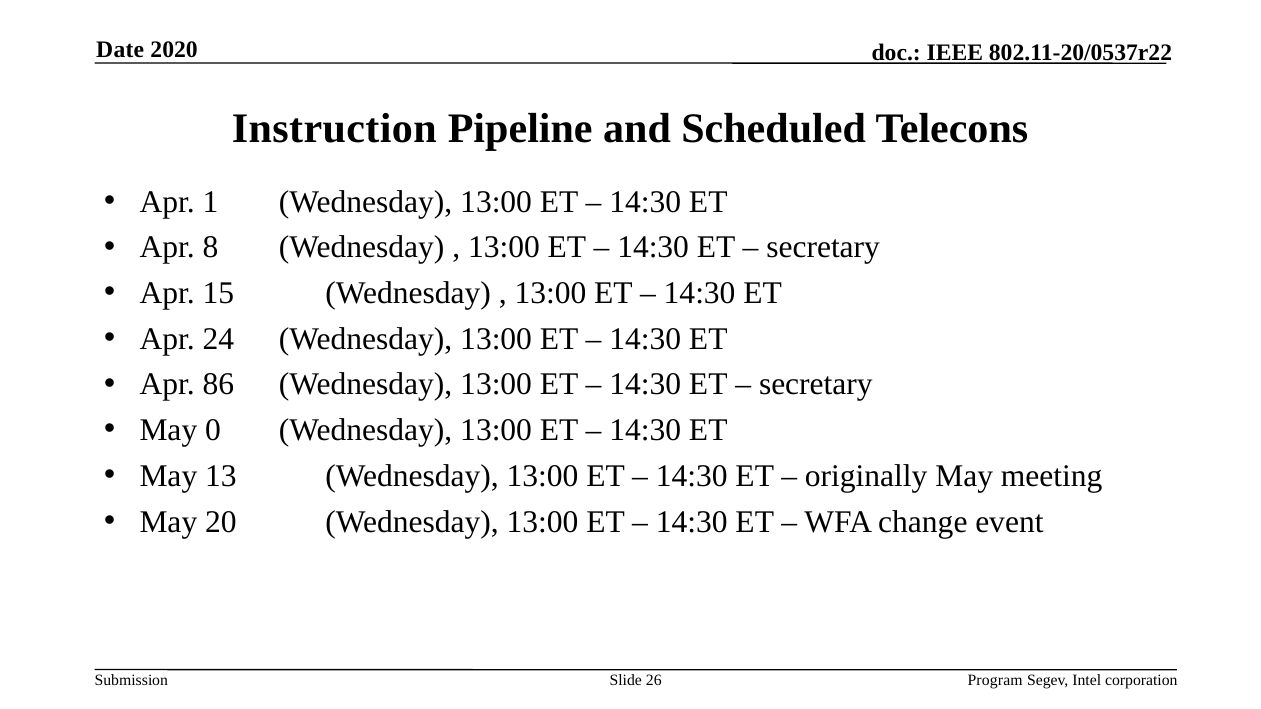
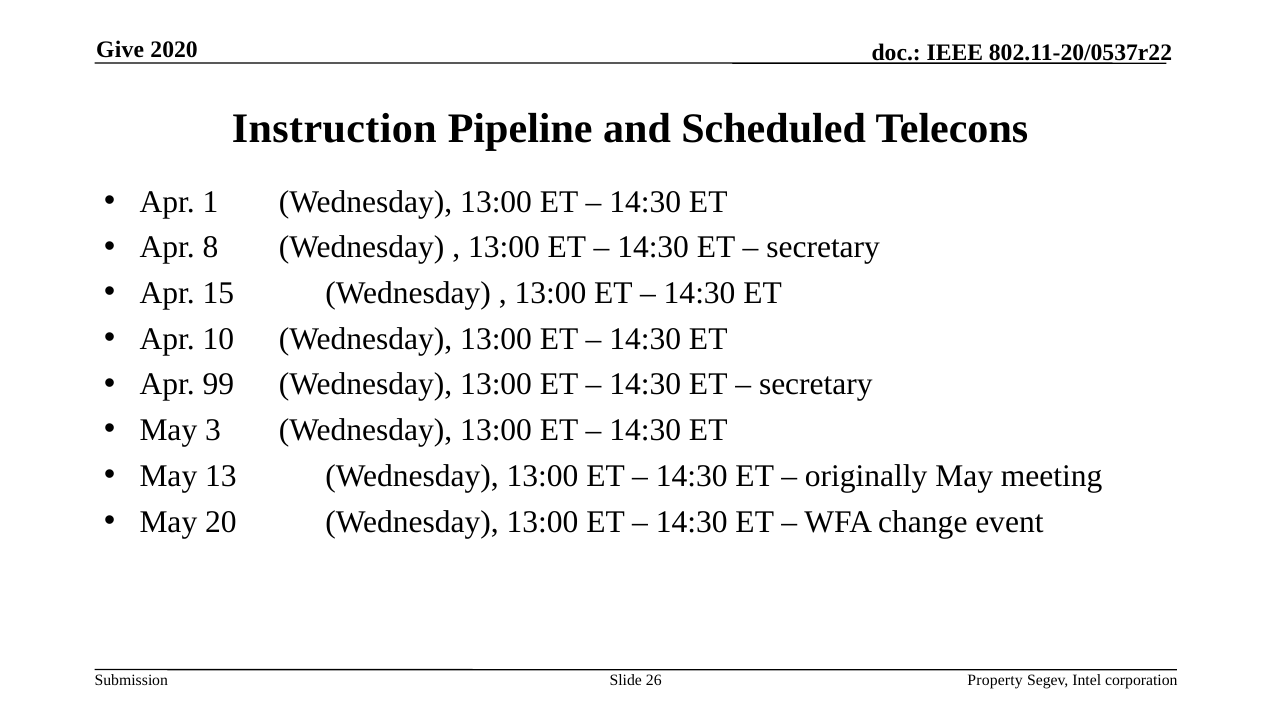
Date: Date -> Give (120, 50)
24: 24 -> 10 (218, 339)
86: 86 -> 99 (218, 385)
0: 0 -> 3 (213, 430)
Program: Program -> Property (995, 680)
